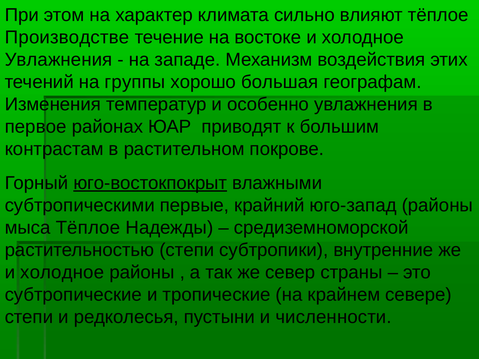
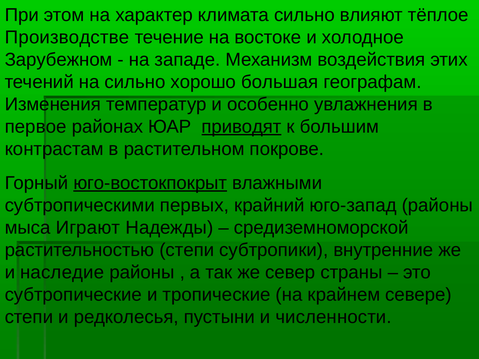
Увлажнения: Увлажнения -> Зарубежном (59, 60)
на группы: группы -> сильно (135, 82)
приводят underline: none -> present (241, 127)
первые: первые -> первых (194, 205)
мыса Тёплое: Тёплое -> Играют (88, 228)
холодное: холодное -> наследие (62, 273)
